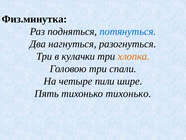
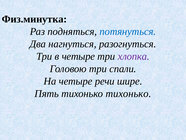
в кулачки: кулачки -> четыре (78, 56)
хлопка colour: orange -> purple (134, 56)
пили: пили -> речи (105, 81)
